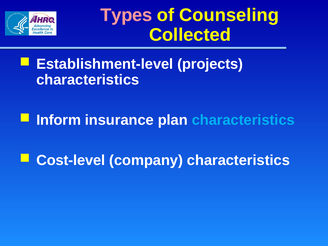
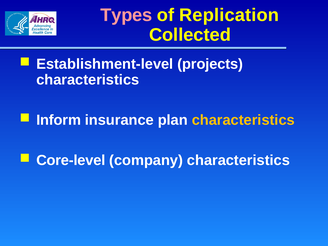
Counseling: Counseling -> Replication (229, 15)
characteristics colour: light blue -> yellow (243, 120)
Cost-level: Cost-level -> Core-level (71, 160)
